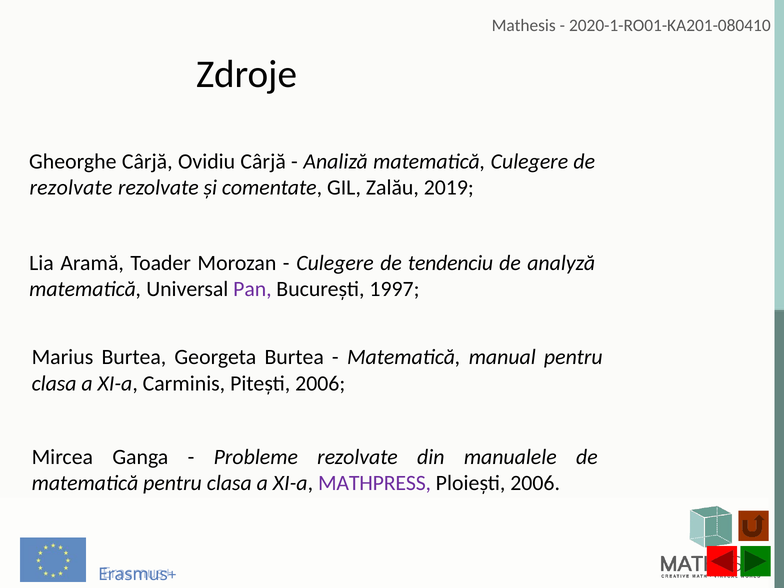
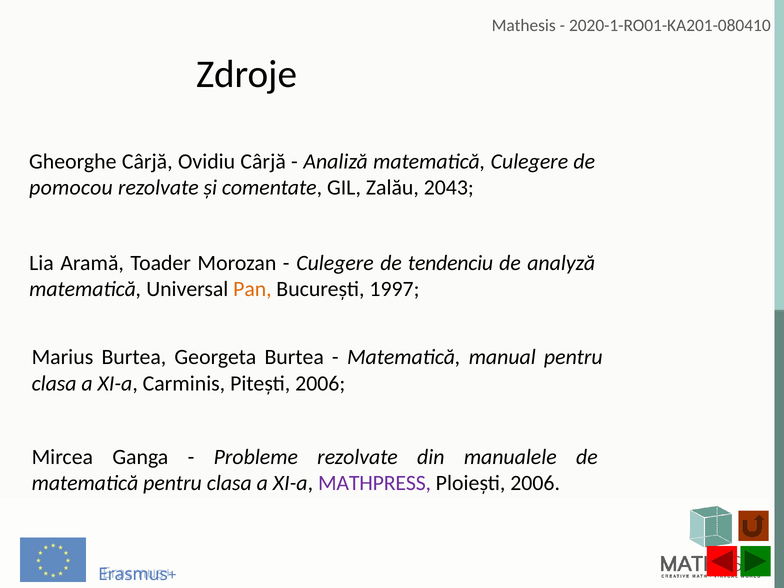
rezolvate: rezolvate -> pomocou (71, 188)
2019: 2019 -> 2043 (449, 188)
Pan colour: purple -> orange (252, 289)
